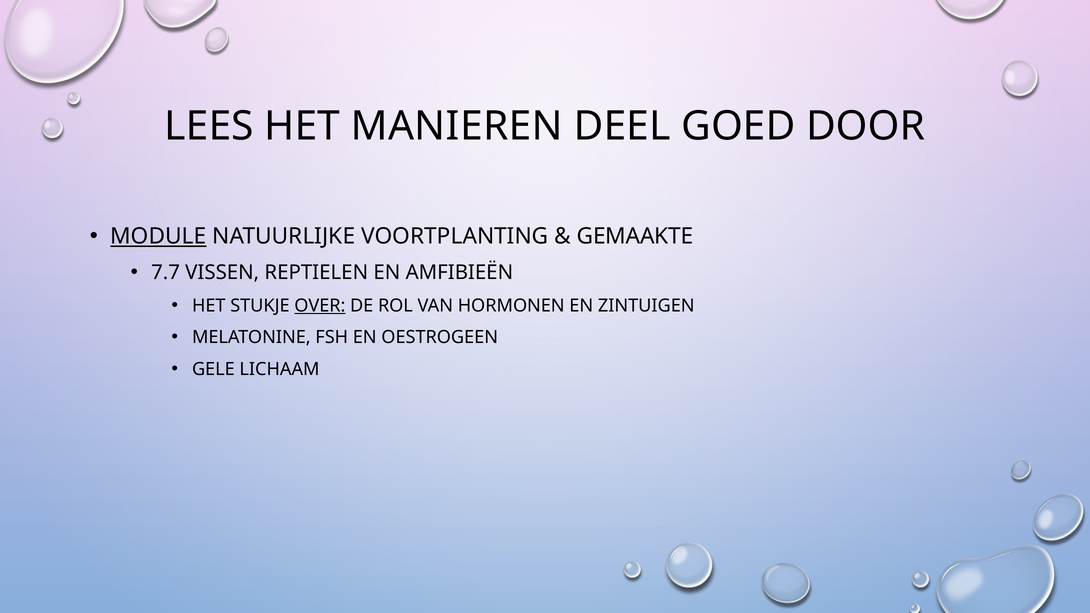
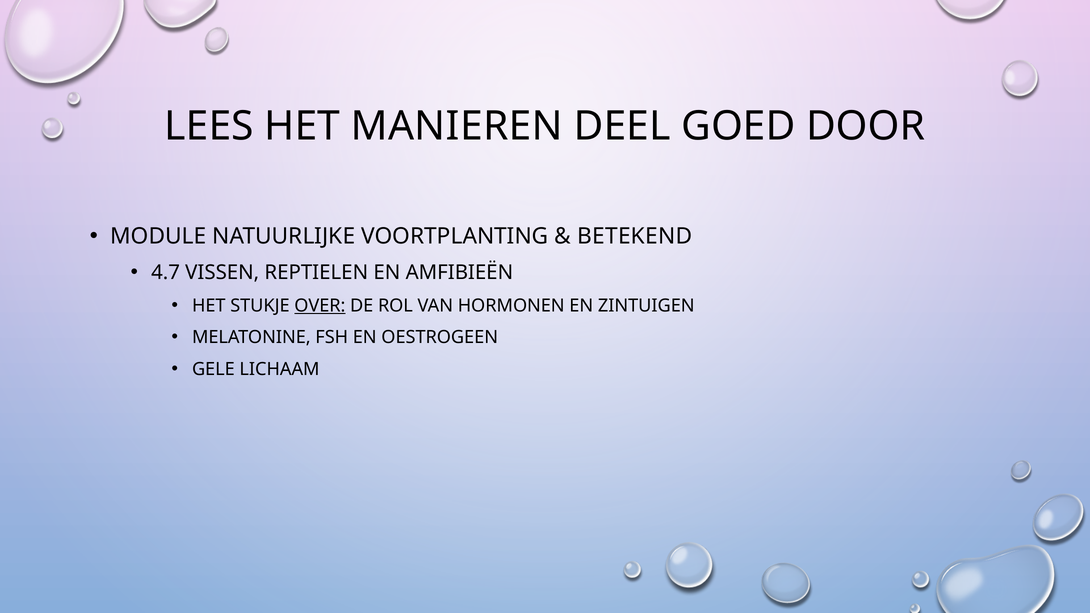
MODULE underline: present -> none (158, 236)
GEMAAKTE: GEMAAKTE -> BETEKEND (635, 236)
7.7: 7.7 -> 4.7 (166, 273)
